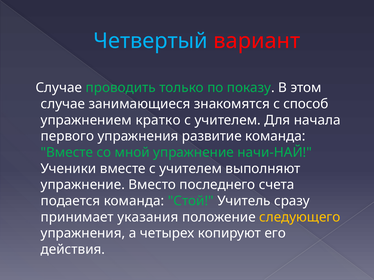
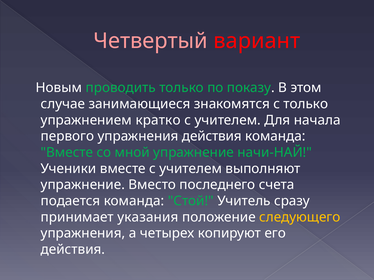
Четвертый colour: light blue -> pink (151, 41)
Случае: Случае -> Новым (59, 88)
с способ: способ -> только (306, 104)
упражнения развитие: развитие -> действия (212, 136)
